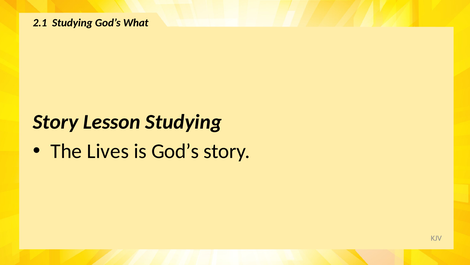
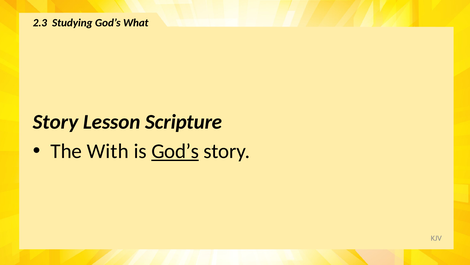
2.1: 2.1 -> 2.3 (40, 23)
Lesson Studying: Studying -> Scripture (184, 122)
Lives: Lives -> With (108, 151)
God’s underline: none -> present (175, 151)
